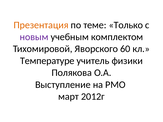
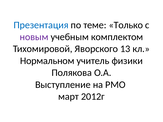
Презентация colour: orange -> blue (41, 25)
60: 60 -> 13 (125, 49)
Температуре: Температуре -> Нормальном (47, 61)
